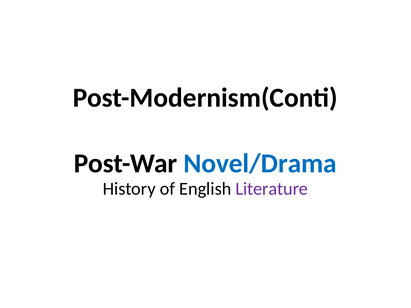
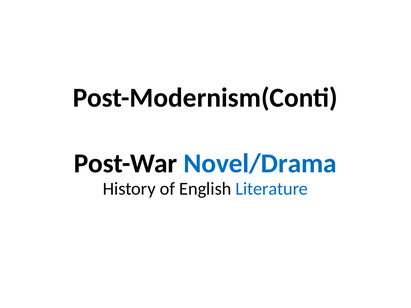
Literature colour: purple -> blue (272, 189)
